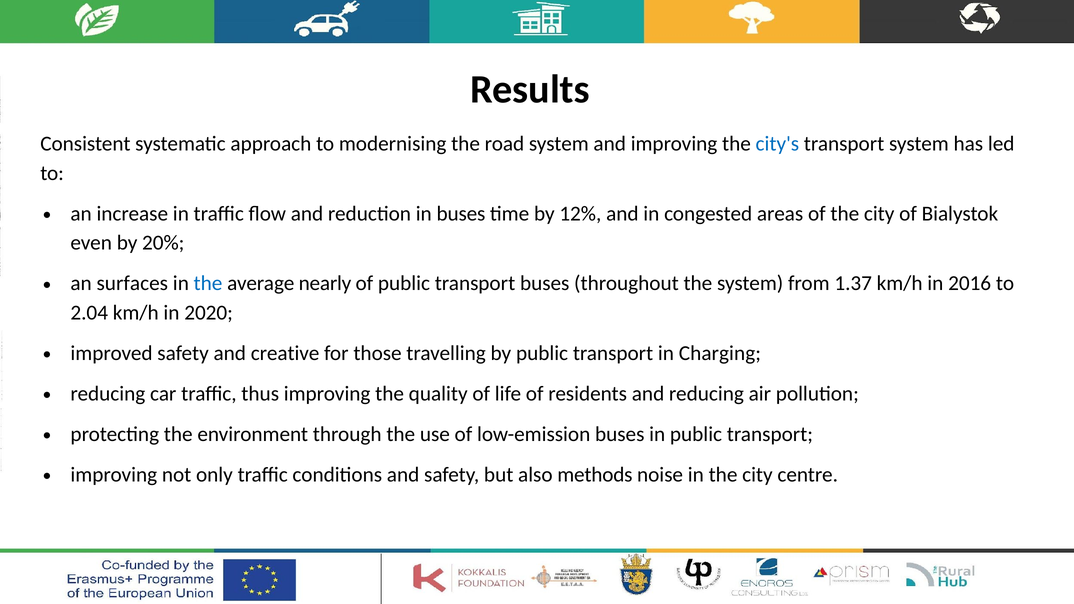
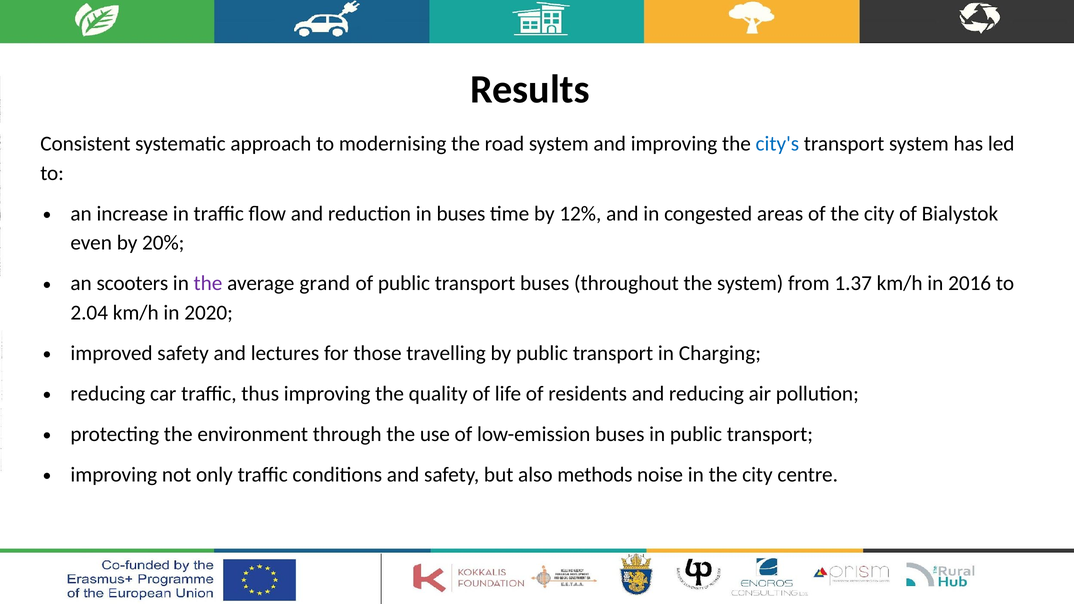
surfaces: surfaces -> scooters (132, 283)
the colour: blue -> purple (208, 283)
nearly: nearly -> grand (325, 283)
creative: creative -> lectures (285, 353)
